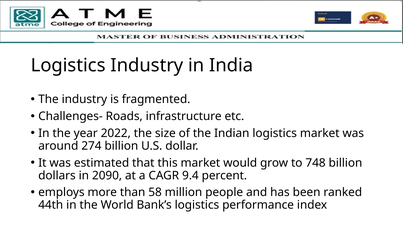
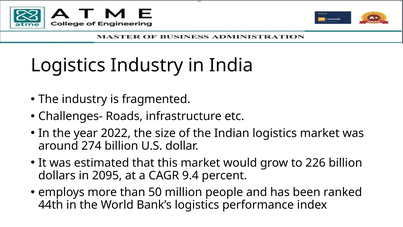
748: 748 -> 226 (316, 163)
2090: 2090 -> 2095 (107, 175)
58: 58 -> 50 (155, 192)
